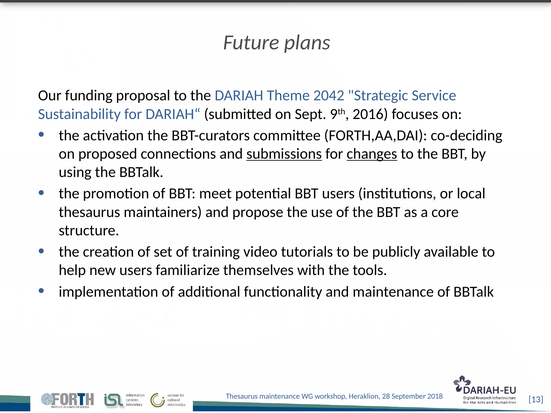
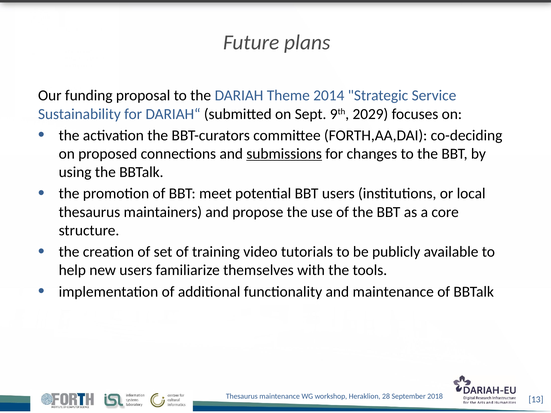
2042: 2042 -> 2014 (329, 96)
2016: 2016 -> 2029 (370, 114)
changes underline: present -> none (372, 154)
